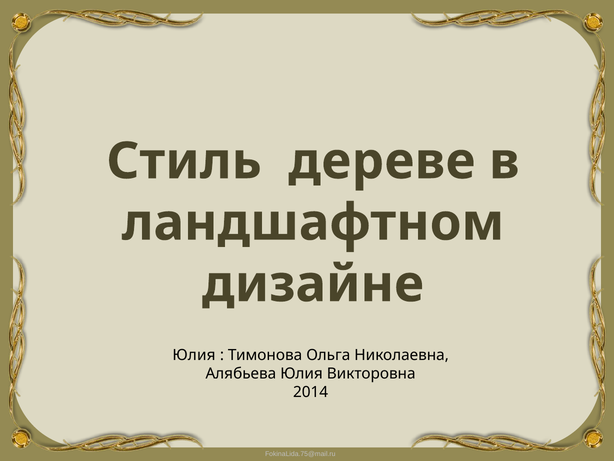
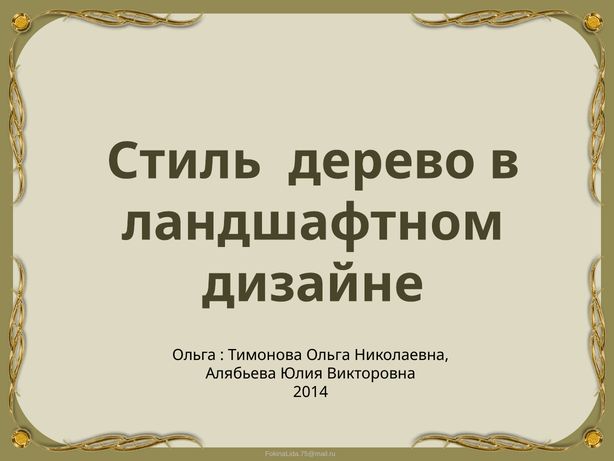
дереве: дереве -> дерево (382, 161)
Юлия: Юлия -> Ольга (194, 355)
